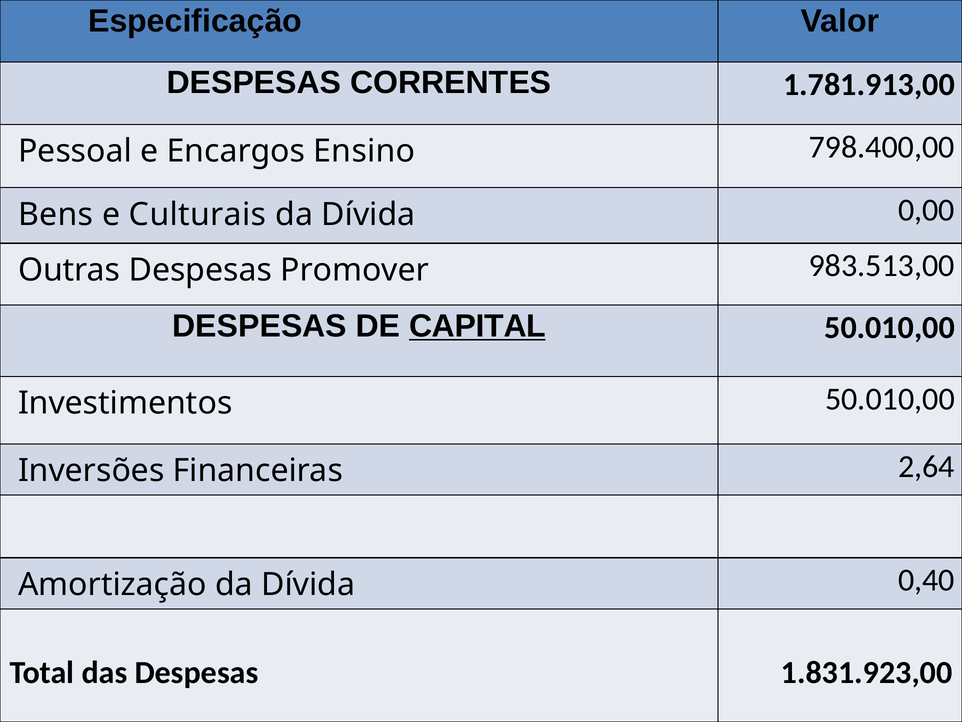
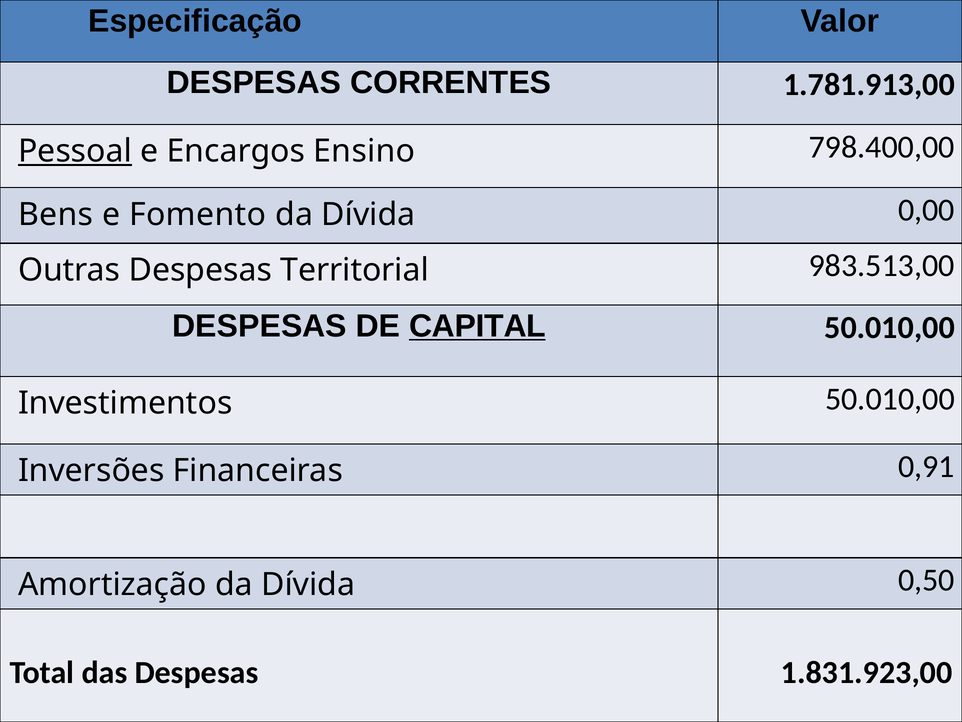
Pessoal underline: none -> present (75, 151)
Culturais: Culturais -> Fomento (198, 214)
Promover: Promover -> Territorial (355, 270)
2,64: 2,64 -> 0,91 (926, 466)
0,40: 0,40 -> 0,50 (926, 580)
